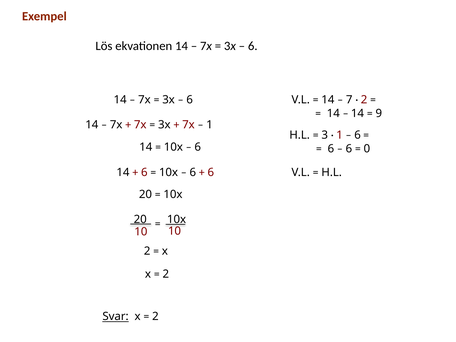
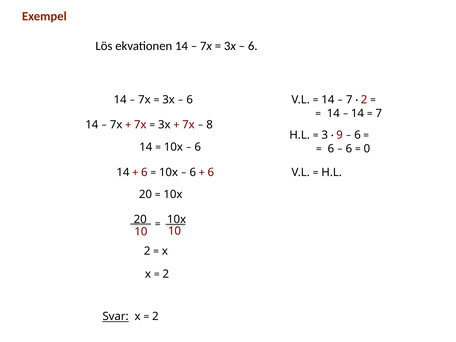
9: 9 -> 7 (379, 113)
1: 1 -> 8 (210, 125)
1: 1 -> 9 (340, 135)
